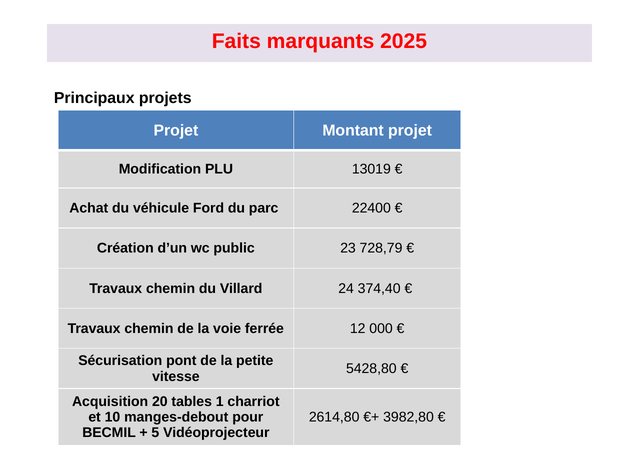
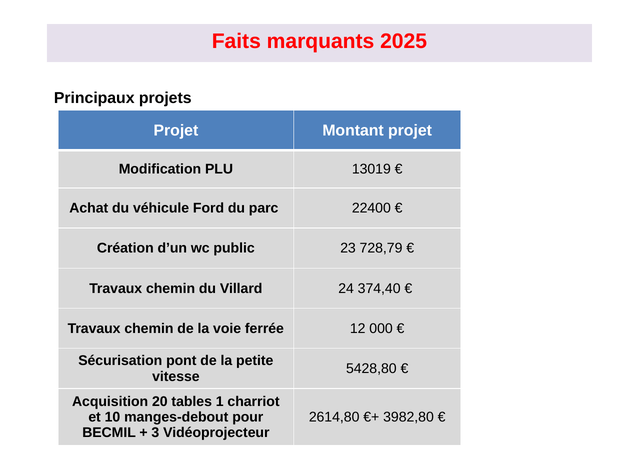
5: 5 -> 3 (155, 433)
